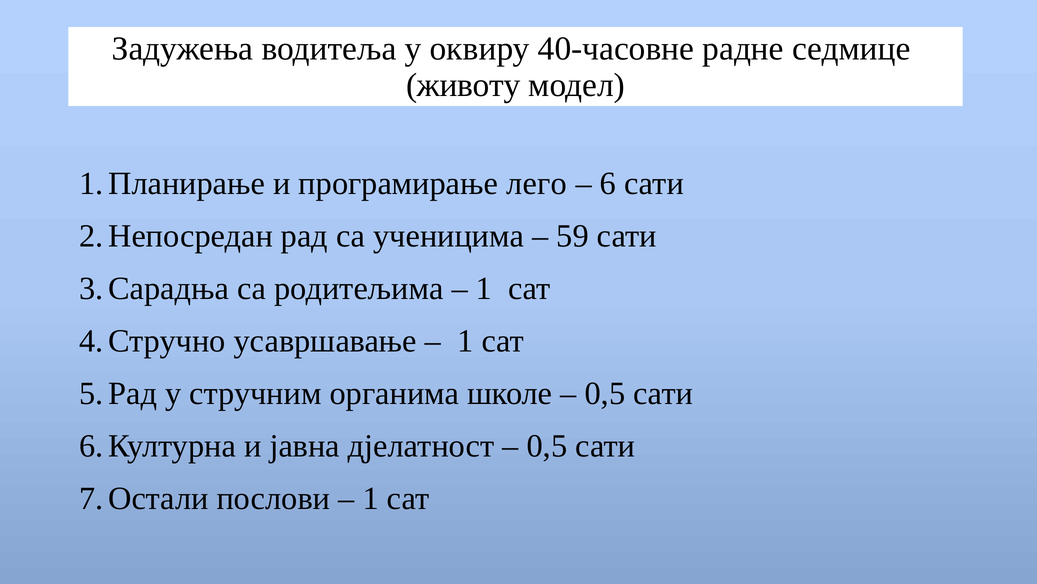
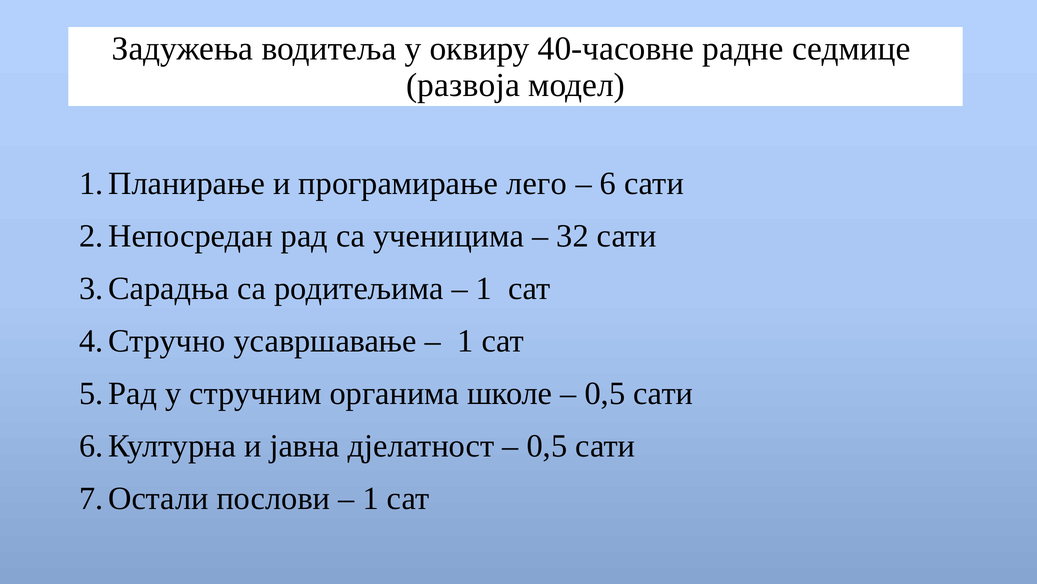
животу: животу -> развоја (463, 85)
59: 59 -> 32 (573, 236)
